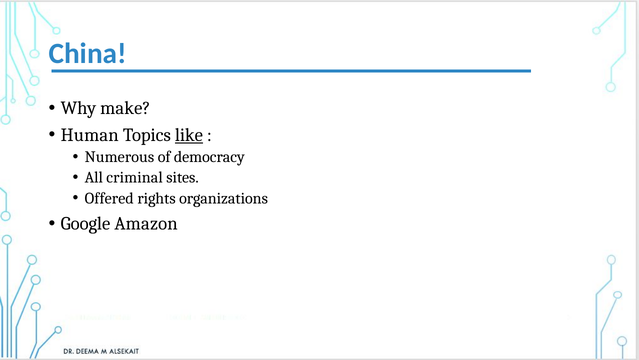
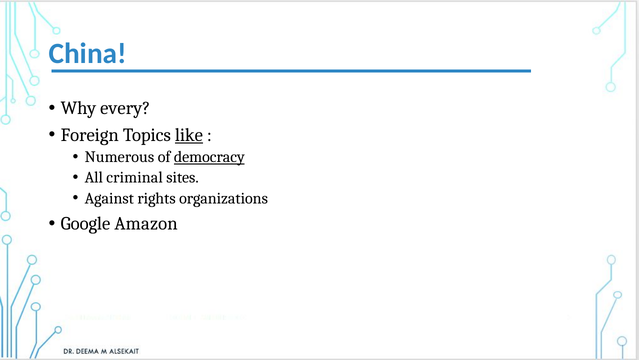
make: make -> every (125, 108)
Human: Human -> Foreign (90, 135)
democracy underline: none -> present (209, 157)
Offered: Offered -> Against (109, 198)
